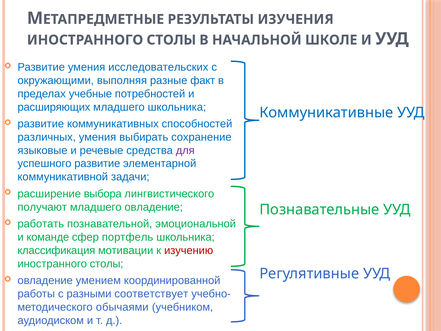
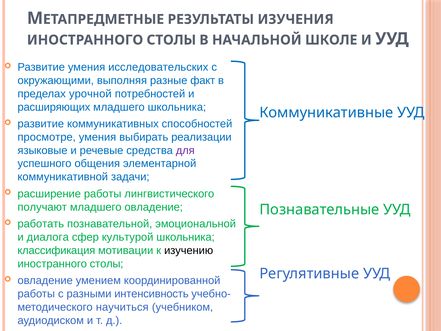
учебные: учебные -> урочной (90, 94)
различных: различных -> просмотре (47, 137)
сохранение: сохранение -> реализации (201, 137)
успешного развитие: развитие -> общения (97, 164)
расширение выбора: выбора -> работы (103, 194)
команде: команде -> диалога (48, 237)
портфель: портфель -> культурой (128, 237)
изучению colour: red -> black (189, 250)
соответствует: соответствует -> интенсивность (151, 294)
обычаями: обычаями -> научиться (122, 307)
